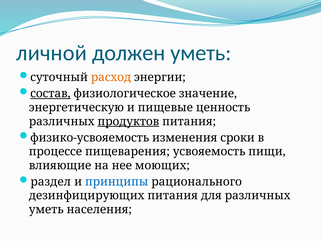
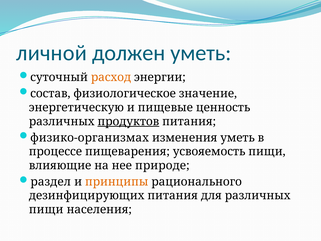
состав underline: present -> none (50, 94)
физико-усвояемость: физико-усвояемость -> физико-организмах (90, 138)
изменения сроки: сроки -> уметь (238, 138)
моющих: моющих -> природе (162, 165)
принципы colour: blue -> orange (117, 182)
уметь: уметь -> пищи (46, 209)
